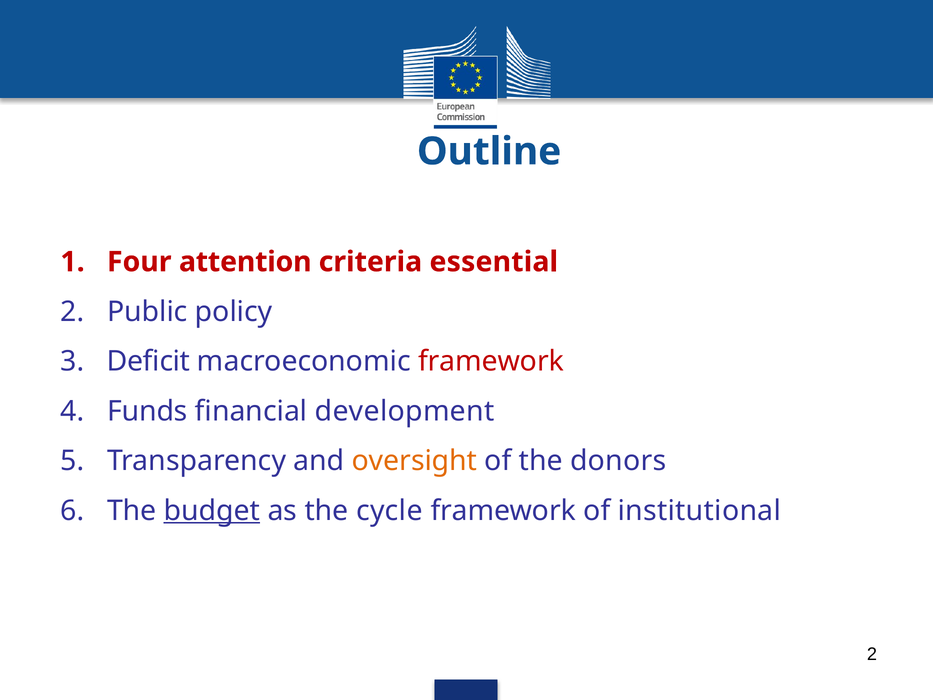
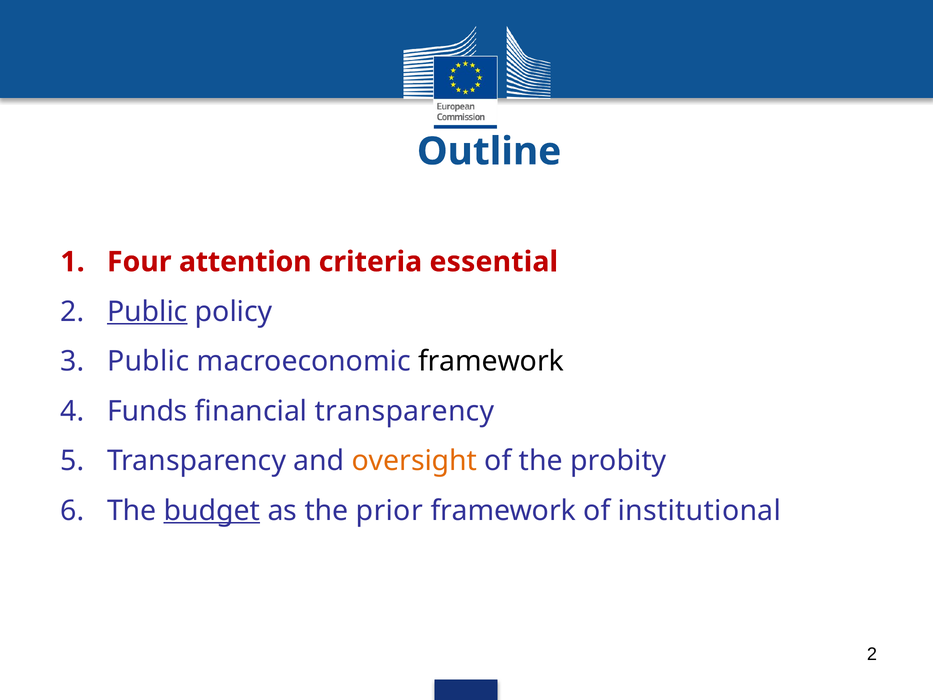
Public underline: none -> present (147, 311)
Deficit: Deficit -> Public (148, 361)
framework colour: red -> black (491, 361)
financial development: development -> transparency (405, 411)
donors: donors -> probity (618, 461)
cycle: cycle -> prior (389, 510)
